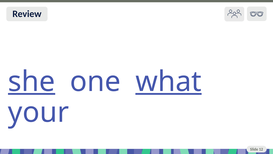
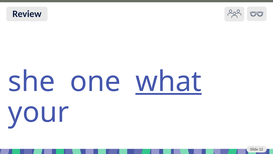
she underline: present -> none (32, 81)
